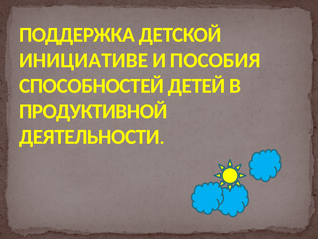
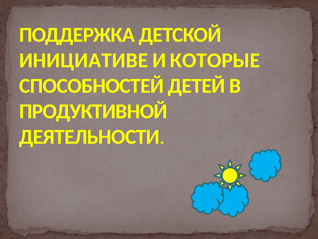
ПОСОБИЯ: ПОСОБИЯ -> КОТОРЫЕ (215, 60)
